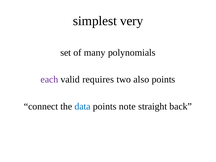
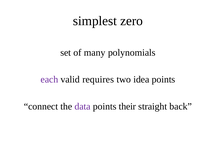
very: very -> zero (132, 21)
also: also -> idea (141, 79)
data colour: blue -> purple (83, 106)
note: note -> their (127, 106)
